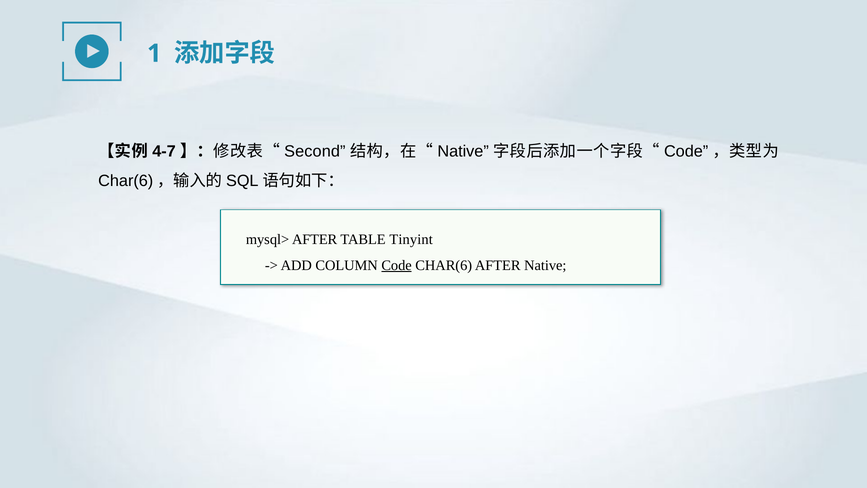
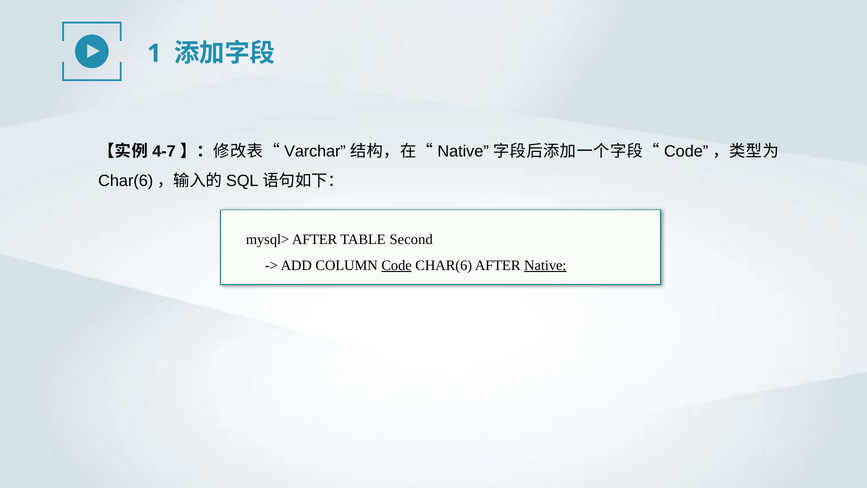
Second: Second -> Varchar (315, 151)
Tinyint: Tinyint -> Second (411, 239)
Native underline: none -> present (545, 265)
